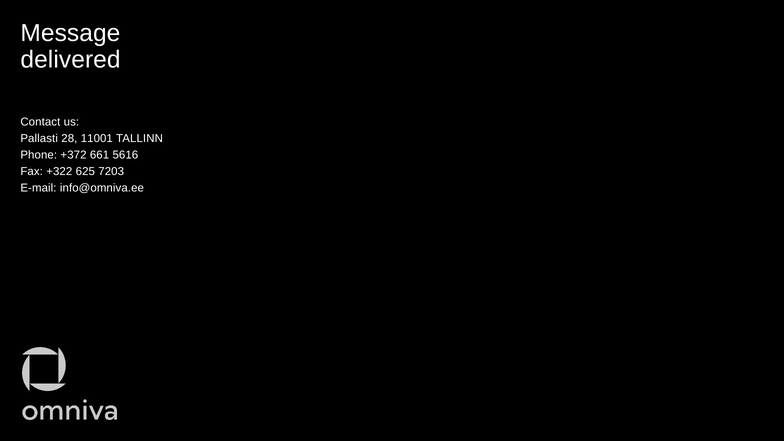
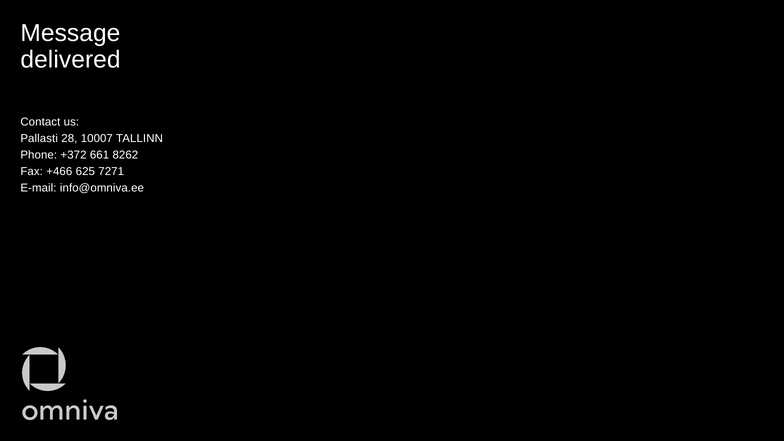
11001: 11001 -> 10007 (97, 139)
5616: 5616 -> 8262 (125, 155)
+322: +322 -> +466 (59, 172)
7203: 7203 -> 7271 (111, 172)
